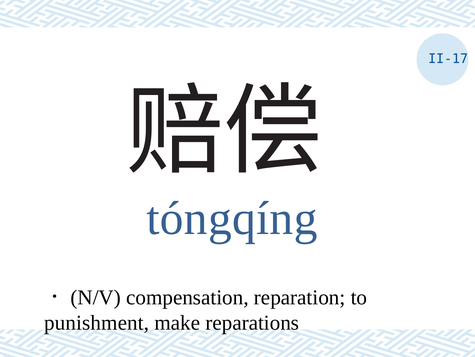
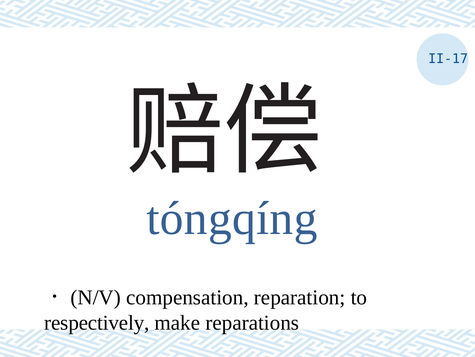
punishment: punishment -> respectively (97, 322)
